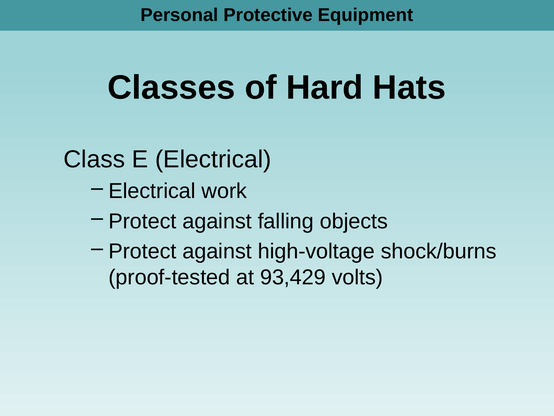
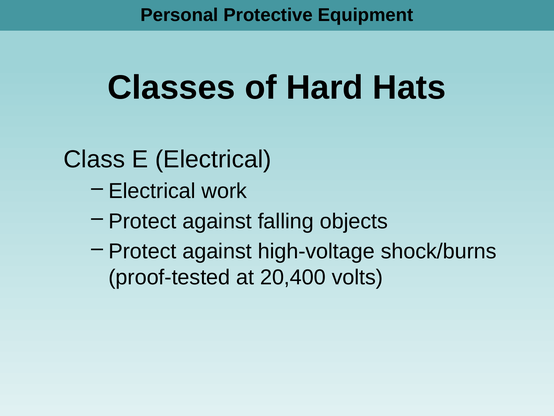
93,429: 93,429 -> 20,400 (293, 277)
